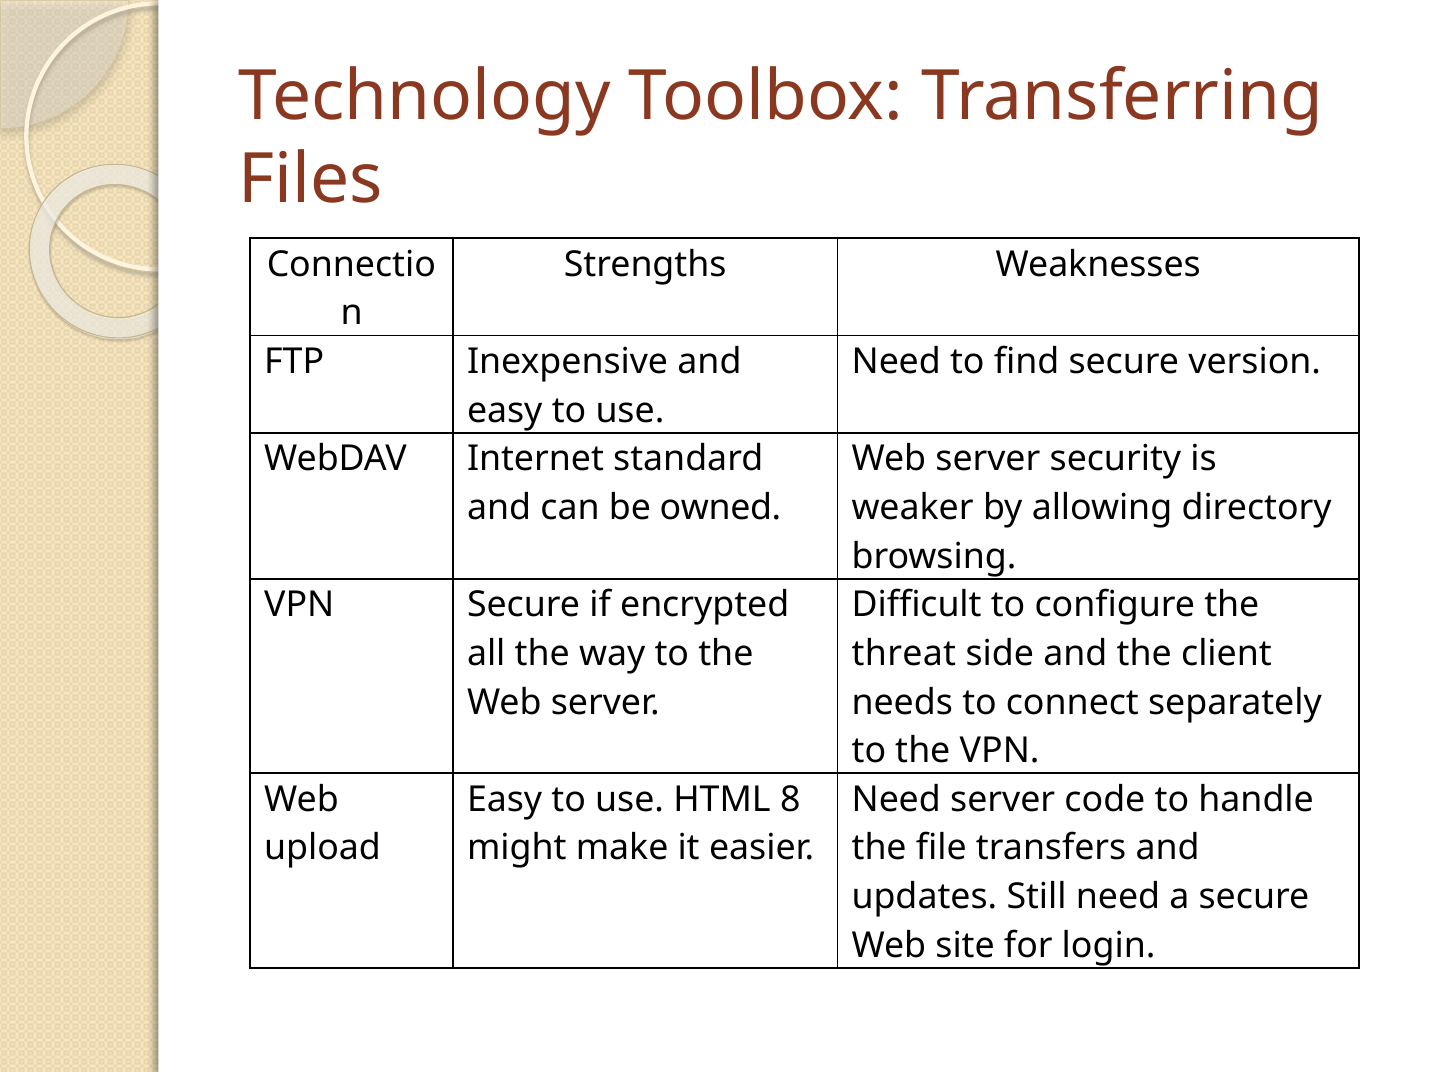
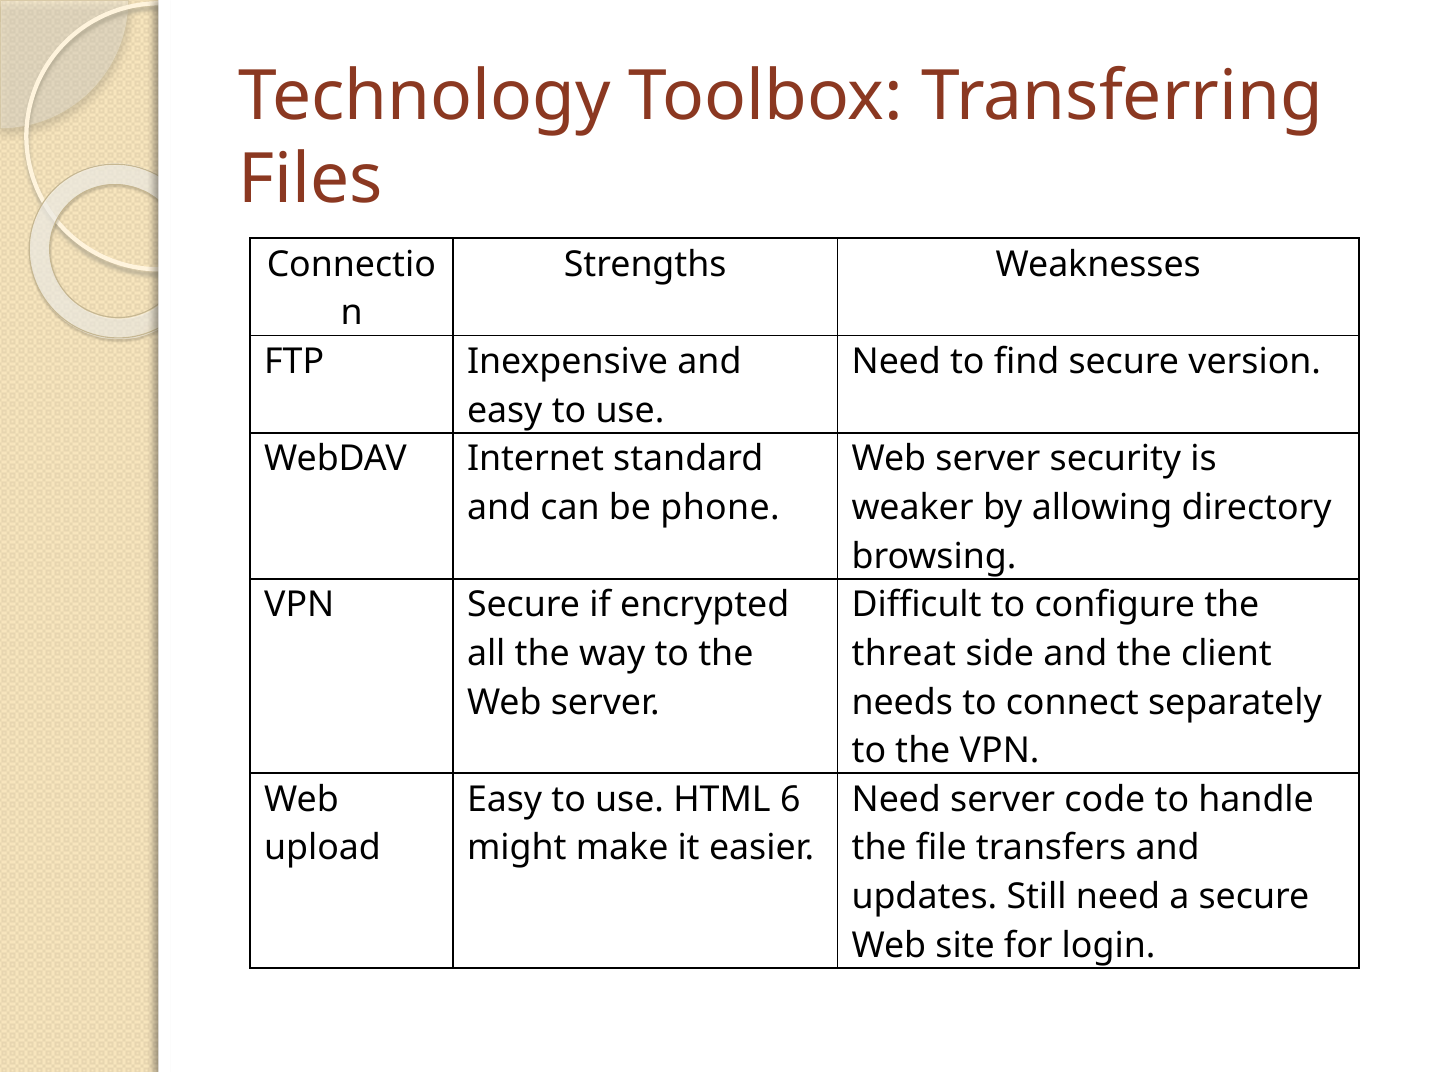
owned: owned -> phone (720, 508)
8: 8 -> 6 (790, 799)
